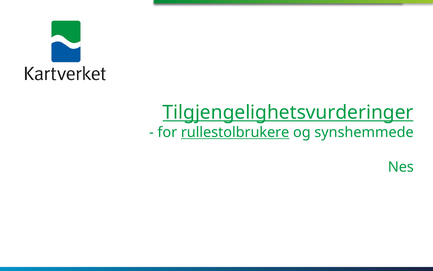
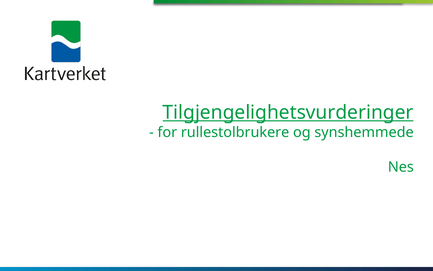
rullestolbrukere underline: present -> none (235, 132)
